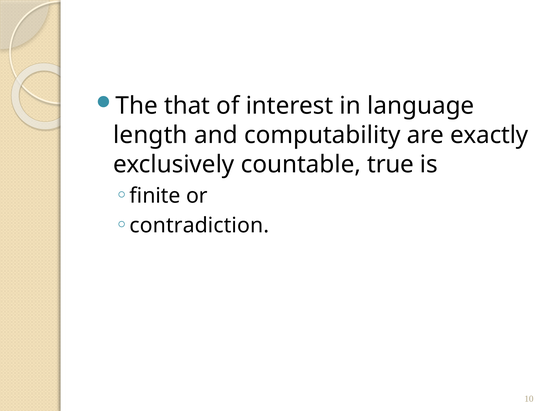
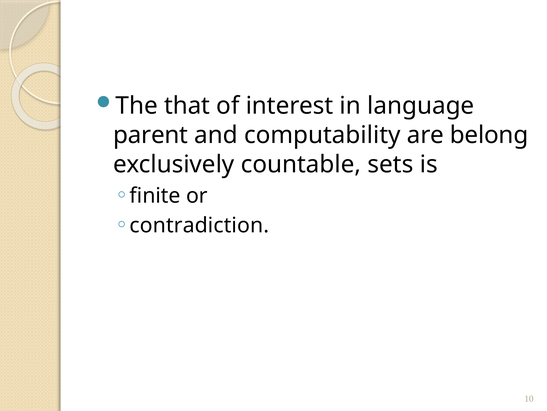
length: length -> parent (151, 135)
exactly: exactly -> belong (489, 135)
true: true -> sets (390, 164)
